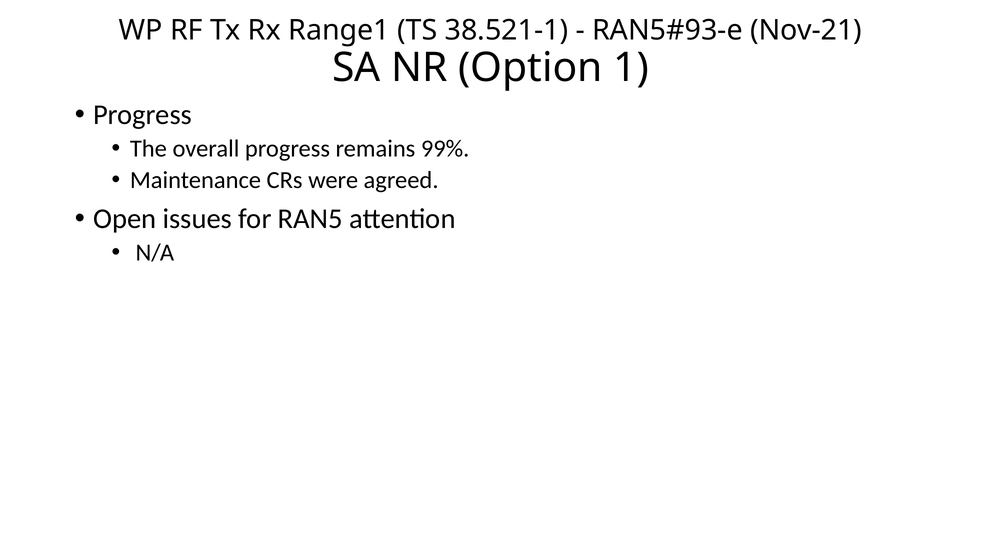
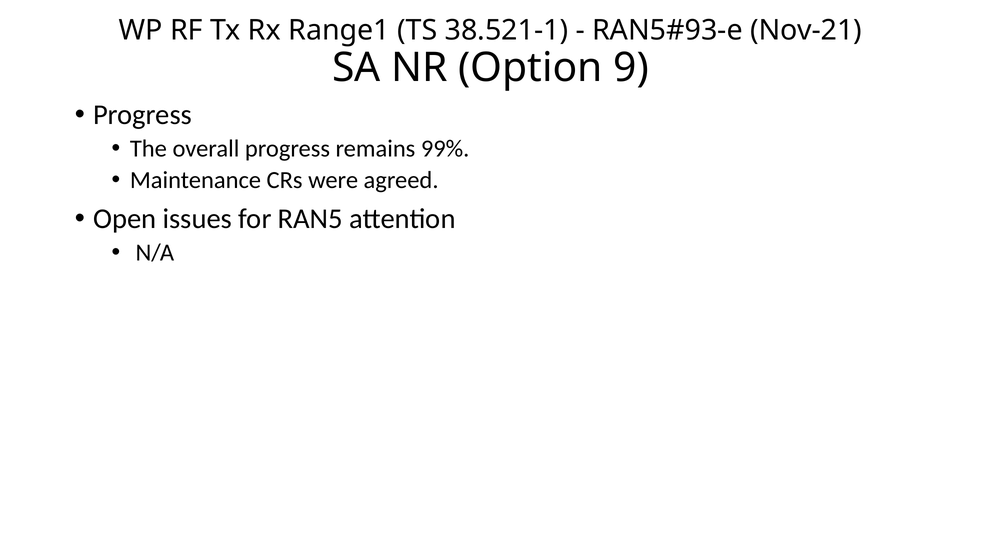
1: 1 -> 9 (631, 68)
